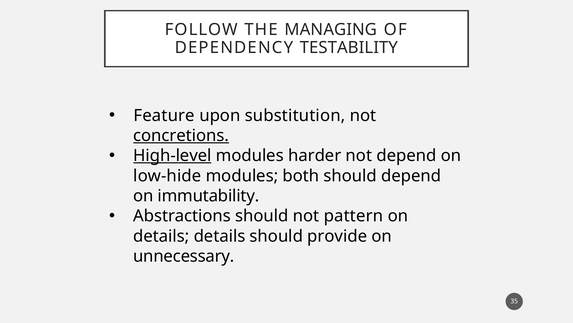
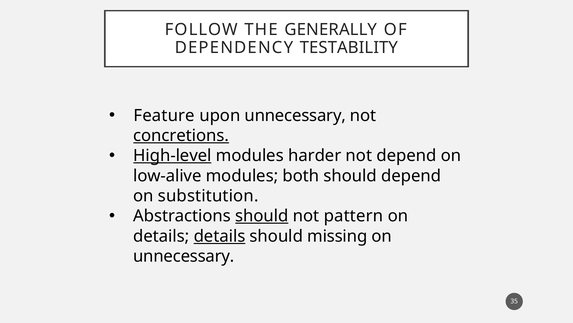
MANAGING: MANAGING -> GENERALLY (331, 30)
upon substitution: substitution -> unnecessary (295, 115)
low-hide: low-hide -> low-alive (167, 176)
immutability: immutability -> substitution (208, 196)
should underline: none -> present (262, 216)
details underline: none -> present (220, 236)
provide: provide -> missing (337, 236)
